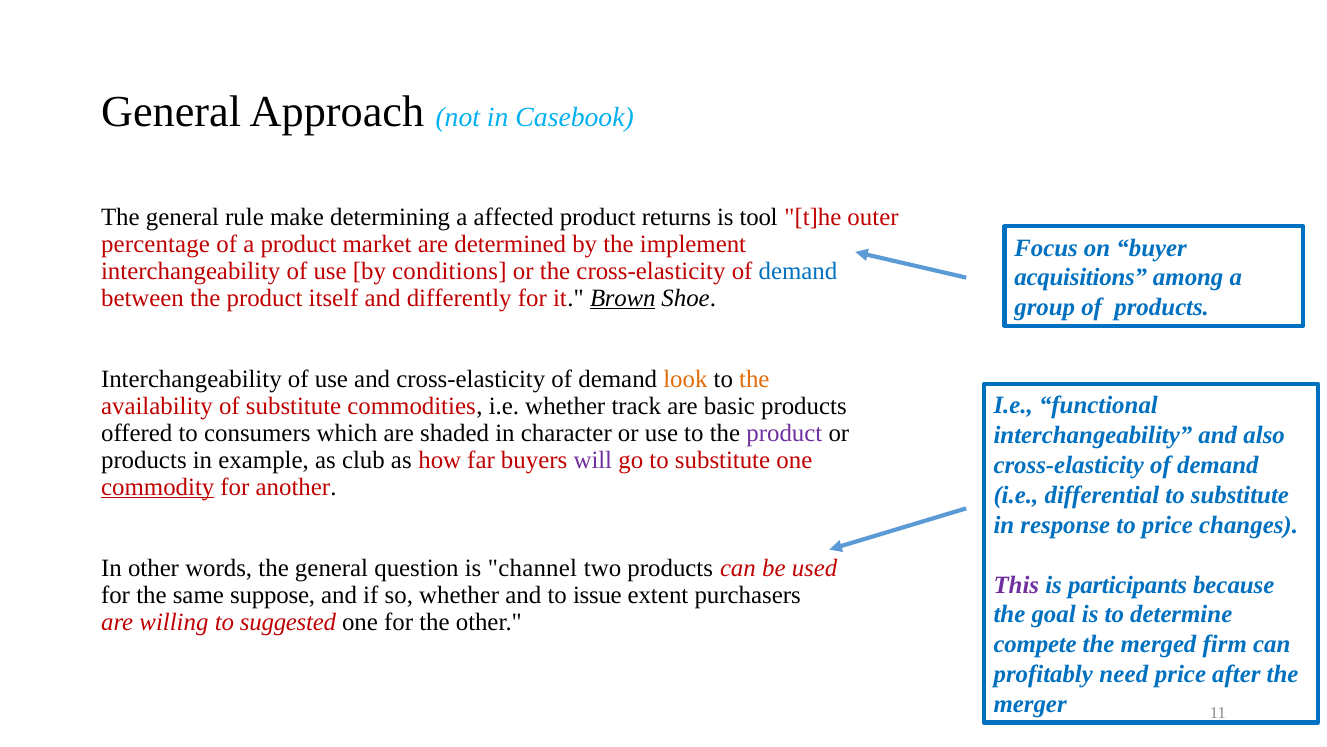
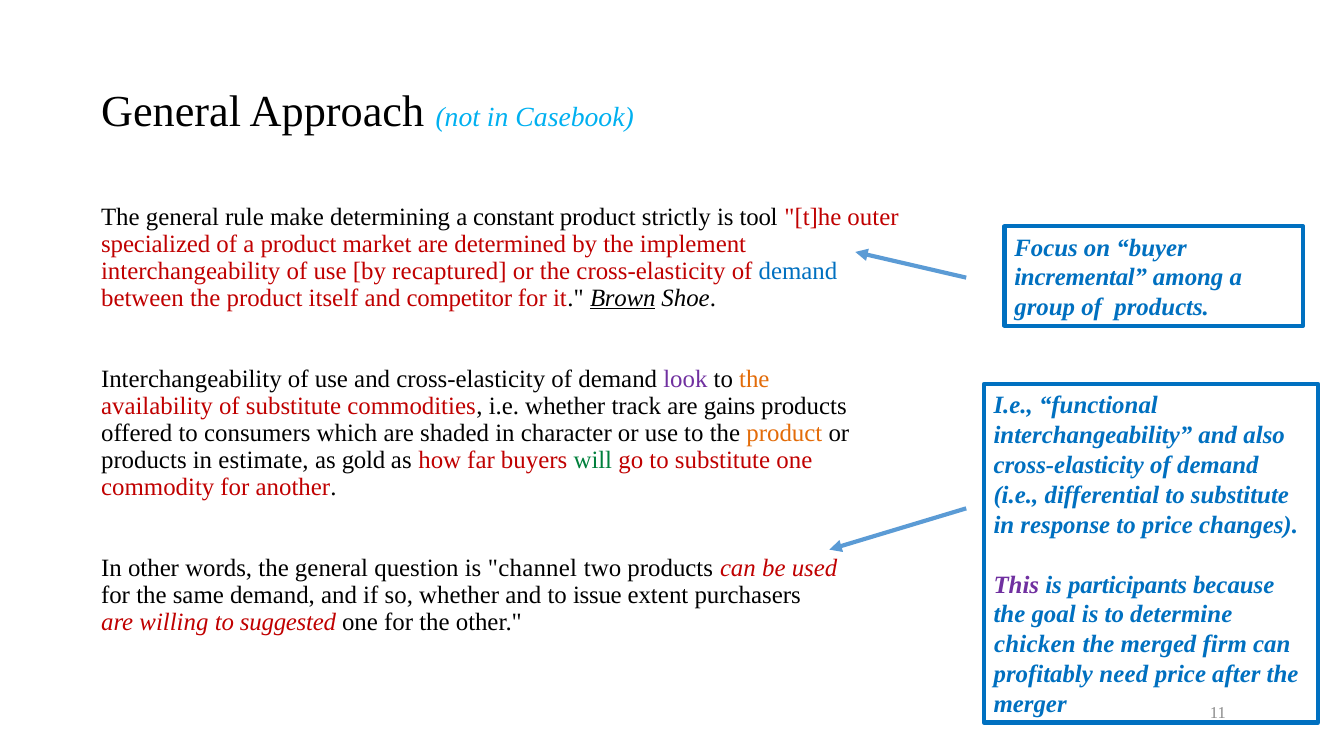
affected: affected -> constant (514, 217)
returns: returns -> strictly (676, 217)
percentage: percentage -> specialized (156, 244)
conditions: conditions -> recaptured (449, 271)
acquisitions: acquisitions -> incremental (1081, 278)
differently: differently -> competitor (459, 298)
look colour: orange -> purple (685, 379)
basic: basic -> gains (730, 406)
product colour: purple -> orange (784, 433)
example: example -> estimate (264, 460)
club: club -> gold (364, 460)
will colour: purple -> green (593, 460)
commodity underline: present -> none (158, 487)
same suppose: suppose -> demand (272, 595)
compete: compete -> chicken (1035, 644)
